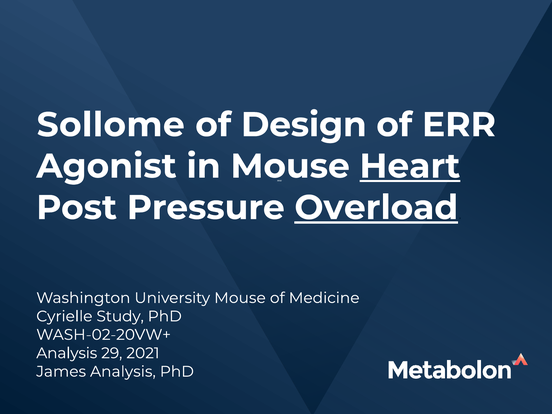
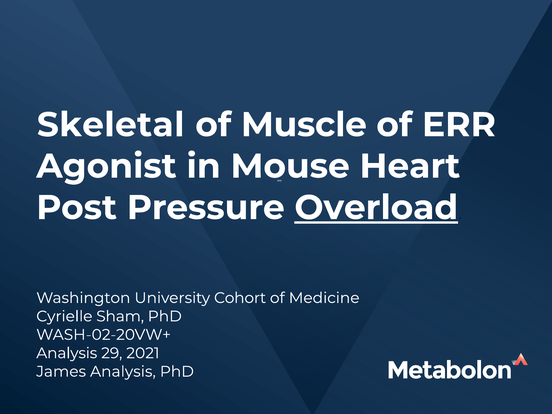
Sollome: Sollome -> Skeletal (111, 125)
Design: Design -> Muscle (304, 125)
Heart underline: present -> none (410, 166)
University Mouse: Mouse -> Cohort (240, 298)
Study: Study -> Sham (120, 316)
